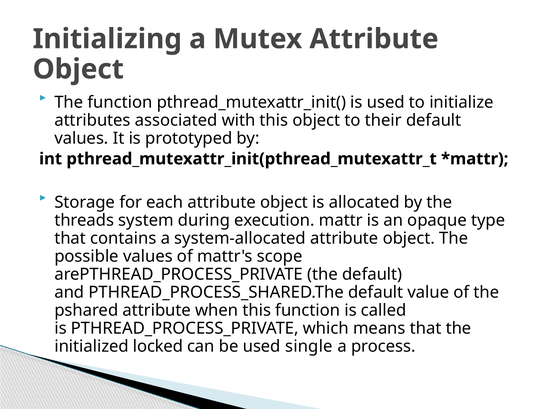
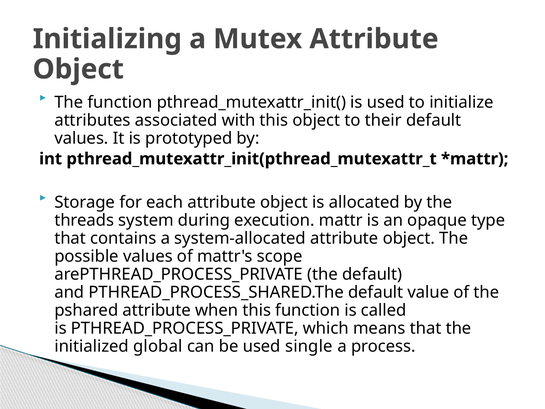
locked: locked -> global (158, 346)
